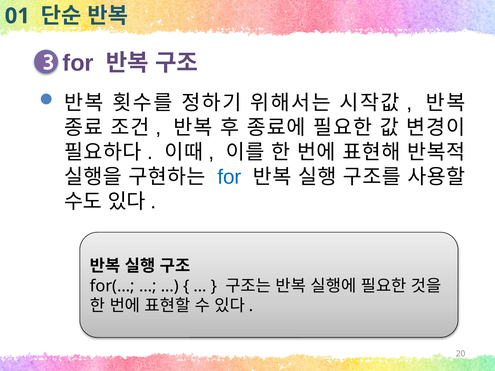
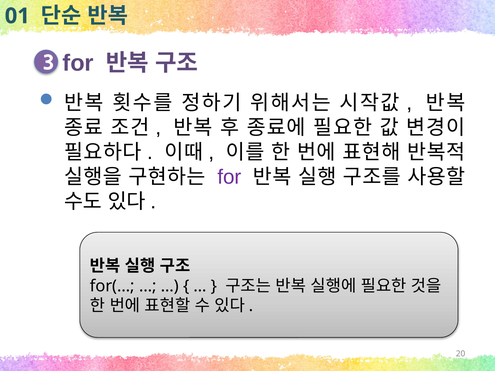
for colour: blue -> purple (229, 177)
